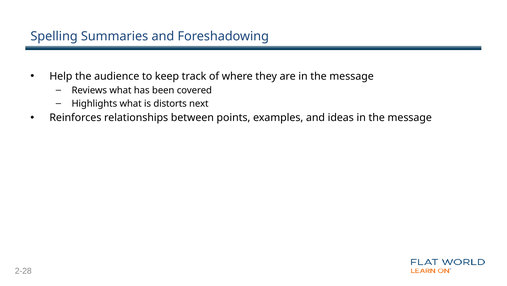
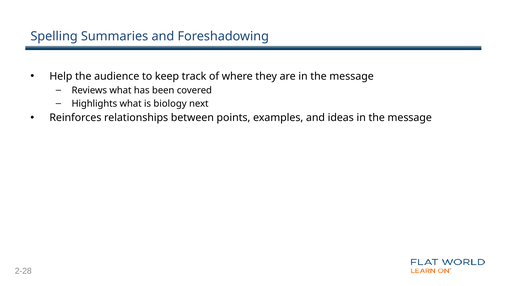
distorts: distorts -> biology (170, 103)
